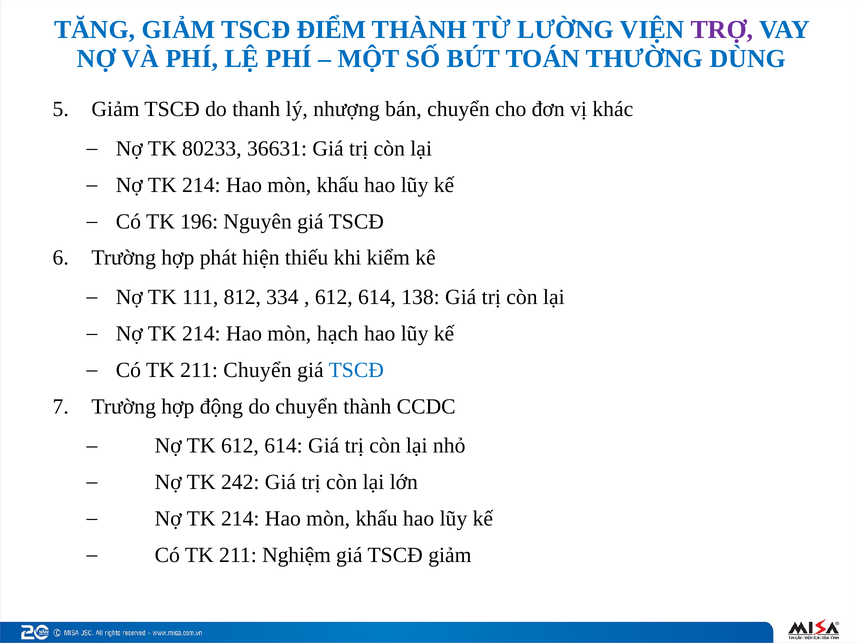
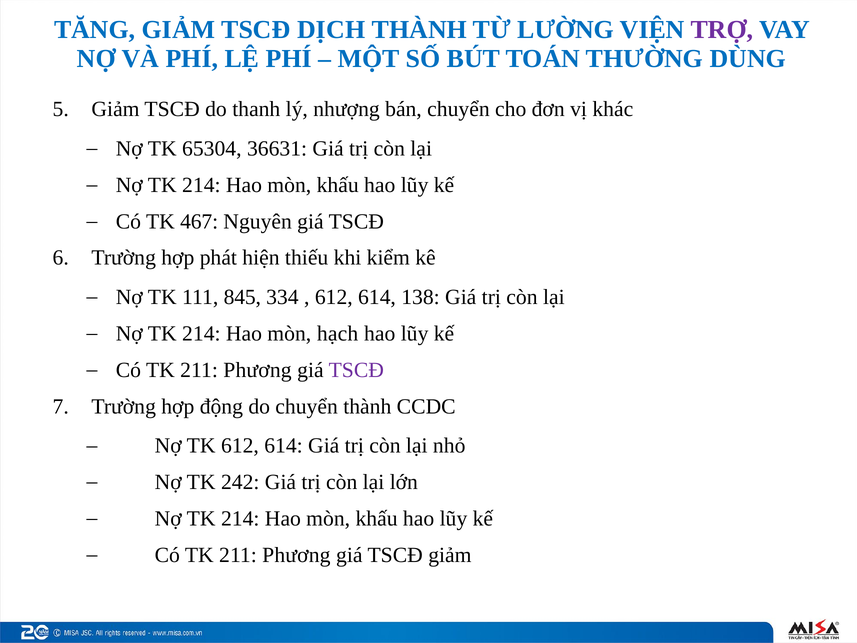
ĐIỂM: ĐIỂM -> DỊCH (331, 30)
80233: 80233 -> 65304 (212, 149)
196: 196 -> 467 (199, 222)
812: 812 -> 845 (242, 297)
Chuyển: Chuyển -> Phương (258, 370)
TSCĐ colour: blue -> purple (356, 370)
Nghiệm: Nghiệm -> Phương (296, 555)
